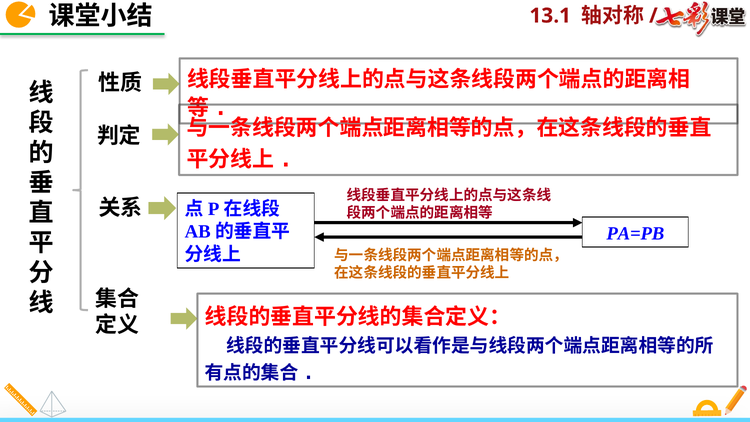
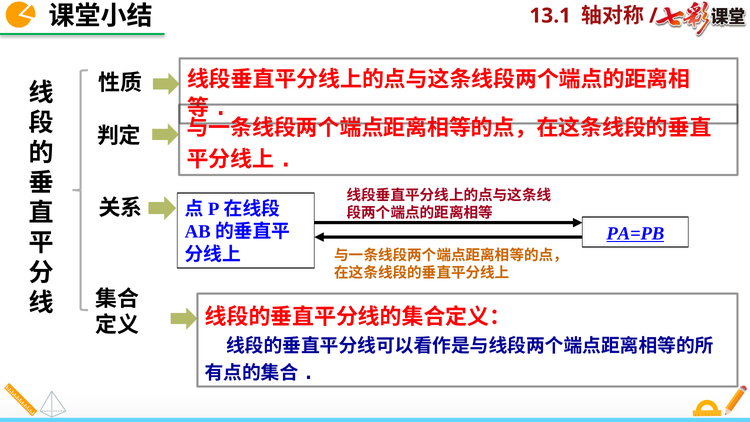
PA=PB underline: none -> present (635, 233)
